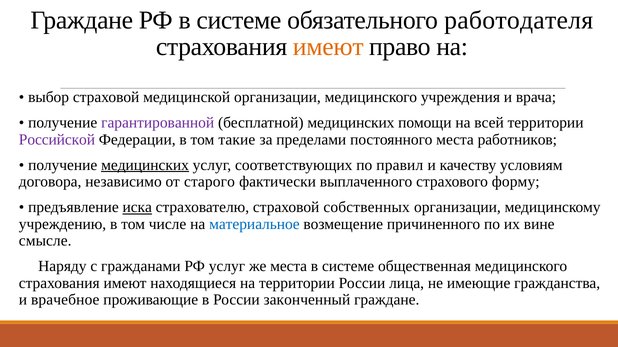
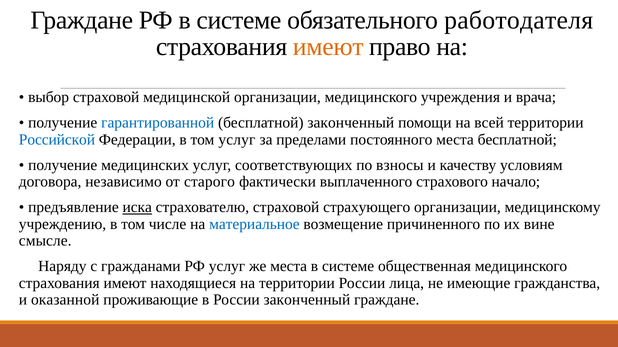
гарантированной colour: purple -> blue (158, 123)
бесплатной медицинских: медицинских -> законченный (351, 123)
Российской colour: purple -> blue (57, 140)
том такие: такие -> услуг (237, 140)
места работников: работников -> бесплатной (517, 140)
медицинских underline: present -> none (145, 165)
правил: правил -> взносы (400, 165)
форму: форму -> начало (516, 182)
собственных: собственных -> страхующего (367, 208)
врачебное: врачебное -> оказанной (65, 300)
